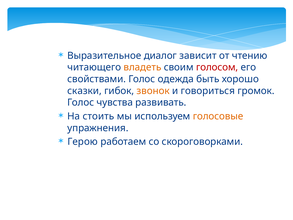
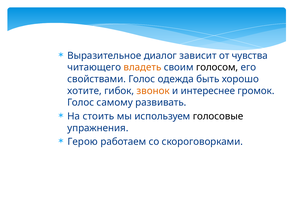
чтению: чтению -> чувства (250, 56)
голосом colour: red -> black (217, 67)
сказки: сказки -> хотите (85, 91)
говориться: говориться -> интереснее (208, 91)
чувства: чувства -> самому (115, 102)
голосовые colour: orange -> black (218, 116)
